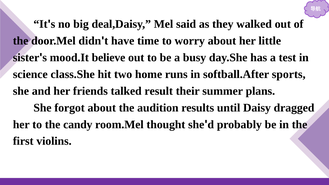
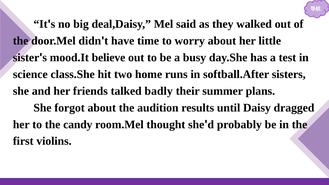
sports: sports -> sisters (289, 74)
result: result -> badly (159, 91)
